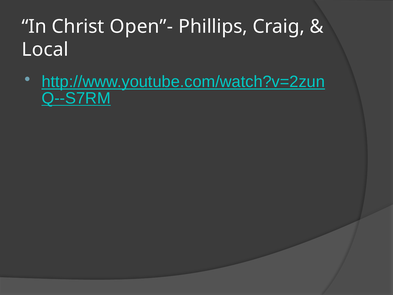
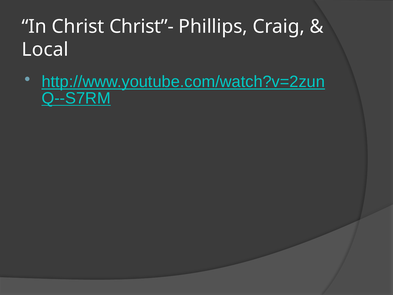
Open”-: Open”- -> Christ”- (142, 27)
